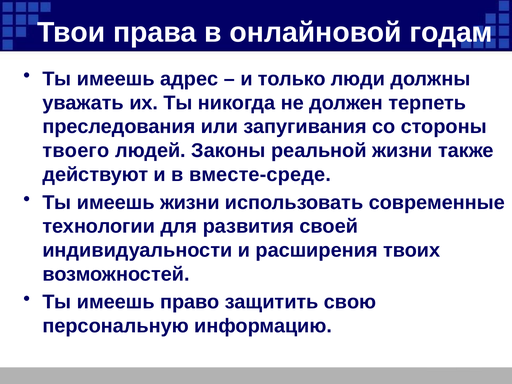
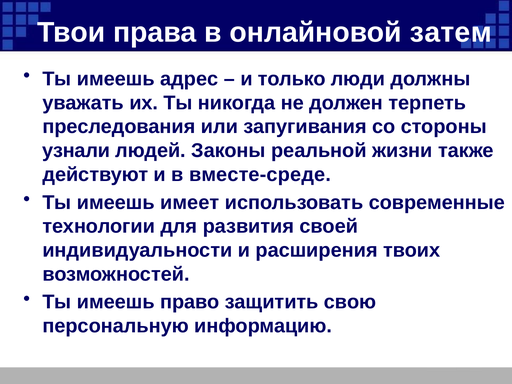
годам: годам -> затем (451, 32)
твоего: твоего -> узнали (76, 151)
имеешь жизни: жизни -> имеет (190, 202)
